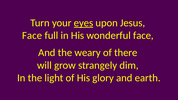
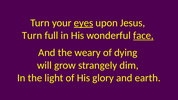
Face: Face -> Turn (32, 36)
face underline: none -> present (143, 36)
there: there -> dying (126, 53)
